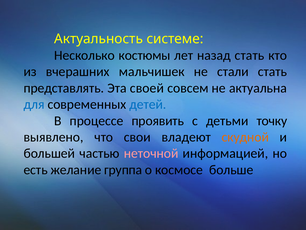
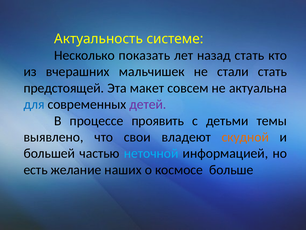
костюмы: костюмы -> показать (144, 55)
представлять: представлять -> предстоящей (64, 88)
своей: своей -> макет (147, 88)
детей colour: blue -> purple (148, 104)
точку: точку -> темы (272, 121)
неточной colour: pink -> light blue (151, 153)
группа: группа -> наших (123, 169)
